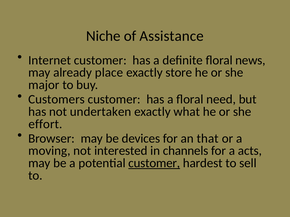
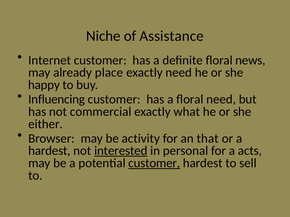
exactly store: store -> need (179, 73)
major: major -> happy (44, 85)
Customers: Customers -> Influencing (57, 100)
undertaken: undertaken -> commercial (101, 112)
effort: effort -> either (46, 124)
devices: devices -> activity (141, 139)
moving: moving -> hardest (49, 151)
interested underline: none -> present (121, 151)
channels: channels -> personal (186, 151)
